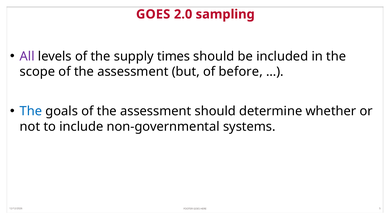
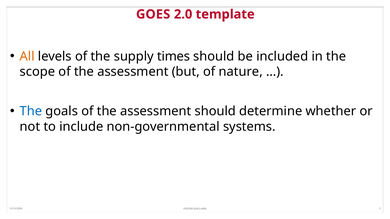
sampling: sampling -> template (225, 14)
All colour: purple -> orange (27, 56)
before: before -> nature (241, 72)
